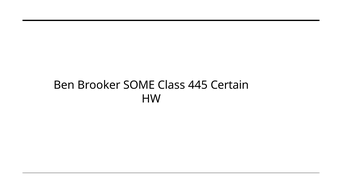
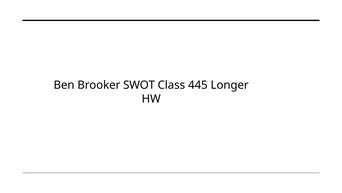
SOME: SOME -> SWOT (139, 85)
Certain: Certain -> Longer (230, 85)
